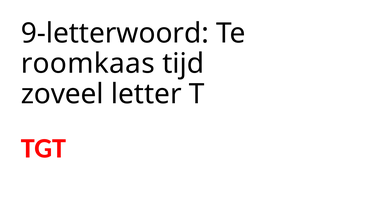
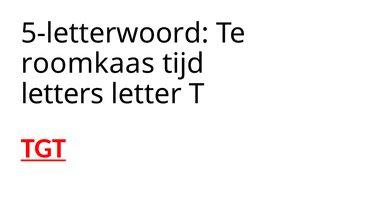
9-letterwoord: 9-letterwoord -> 5-letterwoord (115, 33)
zoveel: zoveel -> letters (62, 94)
TGT underline: none -> present (43, 148)
